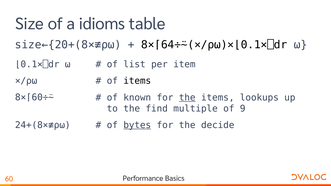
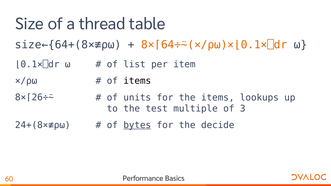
idioms: idioms -> thread (102, 24)
size←{20+(8×≢⍴⍵: size←{20+(8×≢⍴⍵ -> size←{64+(8×≢⍴⍵ (68, 45)
8×⌈64÷⍨(×/⍴⍵)×⌊0.1×⎕dr colour: black -> orange (214, 45)
8×⌈60÷⍨: 8×⌈60÷⍨ -> 8×⌈26÷⍨ (34, 98)
known: known -> units (137, 98)
the underline: present -> none (187, 98)
find: find -> test (157, 109)
9: 9 -> 3 (243, 109)
